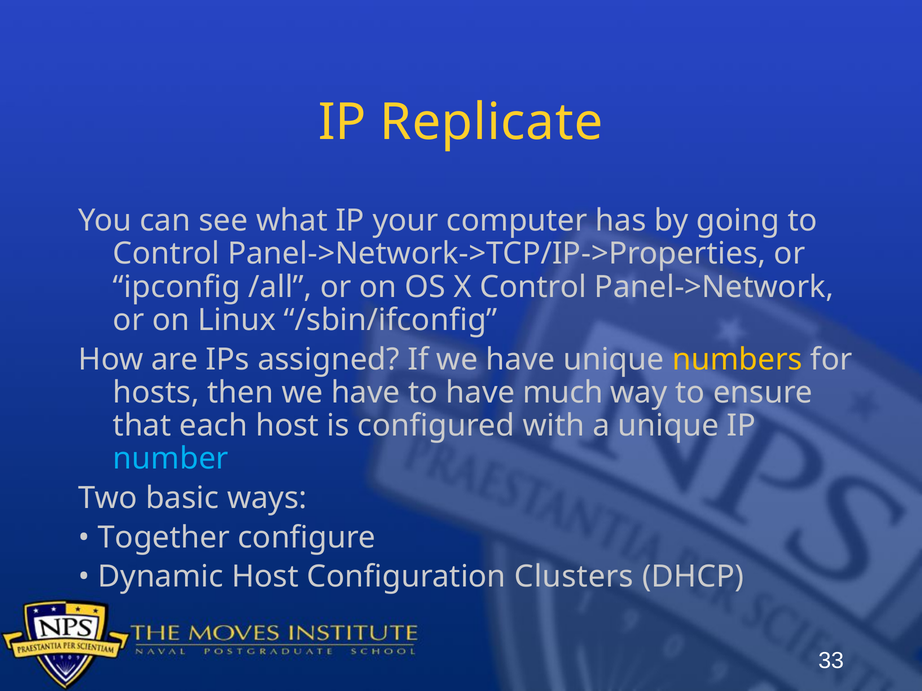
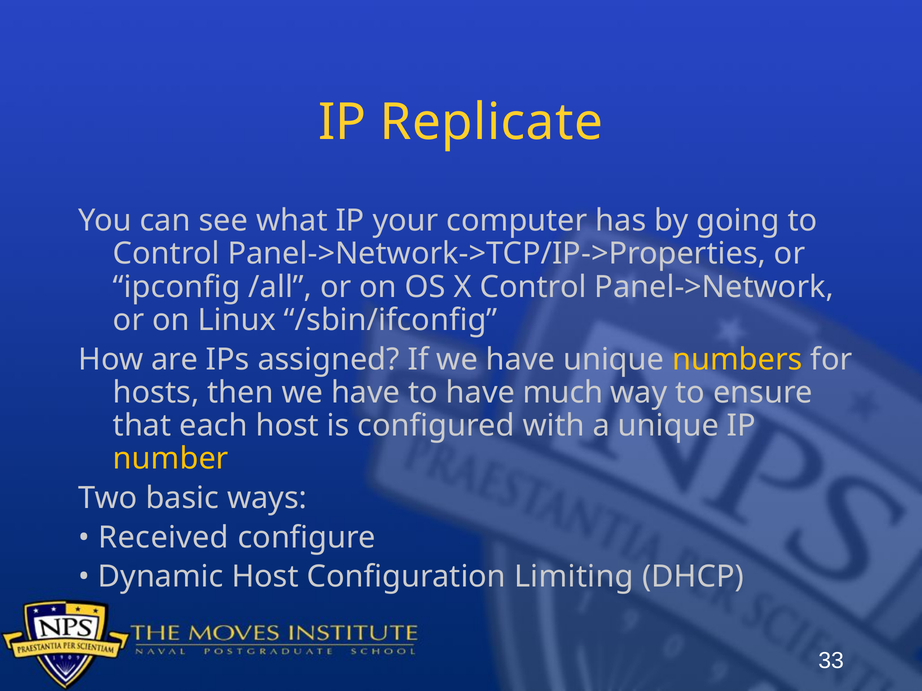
number colour: light blue -> yellow (171, 459)
Together: Together -> Received (164, 538)
Clusters: Clusters -> Limiting (574, 577)
